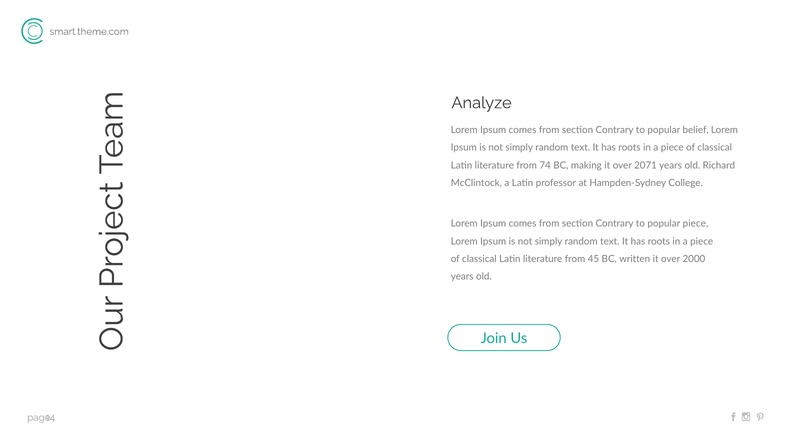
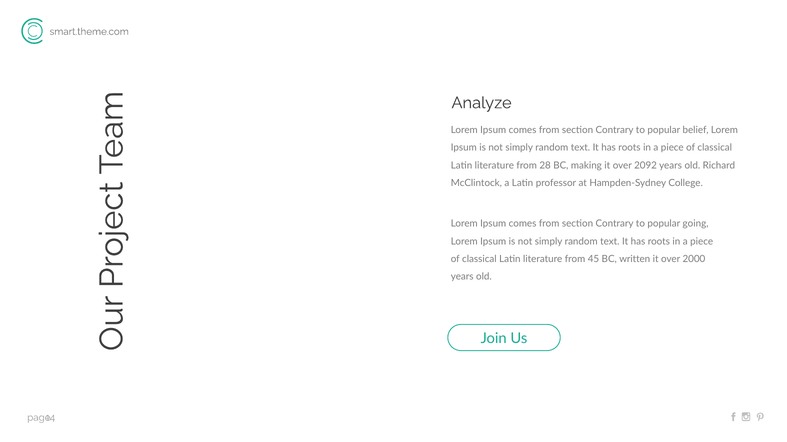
74: 74 -> 28 (545, 166)
2071: 2071 -> 2092 (646, 166)
popular piece: piece -> going (696, 224)
